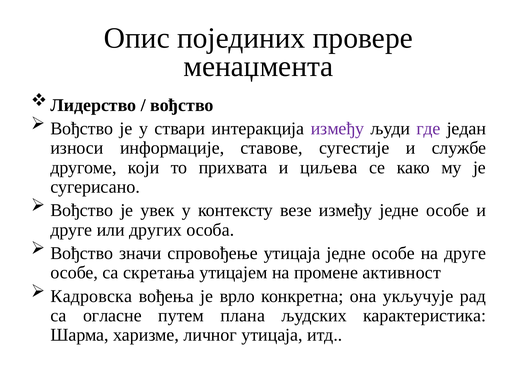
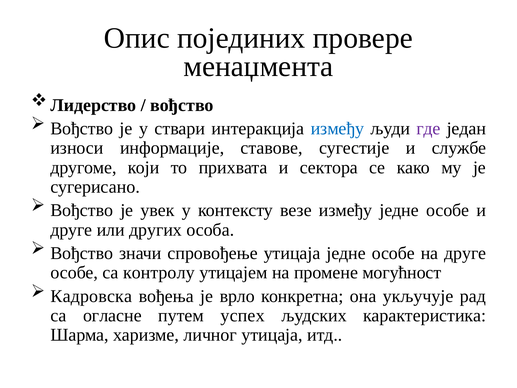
између colour: purple -> blue (337, 129)
циљева: циљева -> сектора (329, 167)
скретања: скретања -> контролу (159, 273)
активност: активност -> могућност (402, 273)
плана: плана -> успех (243, 315)
